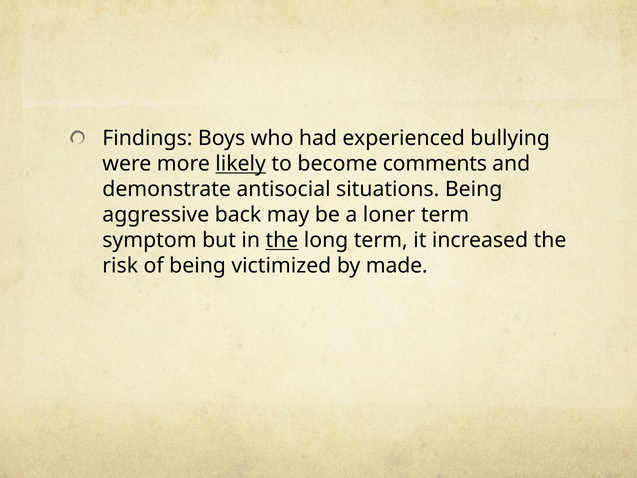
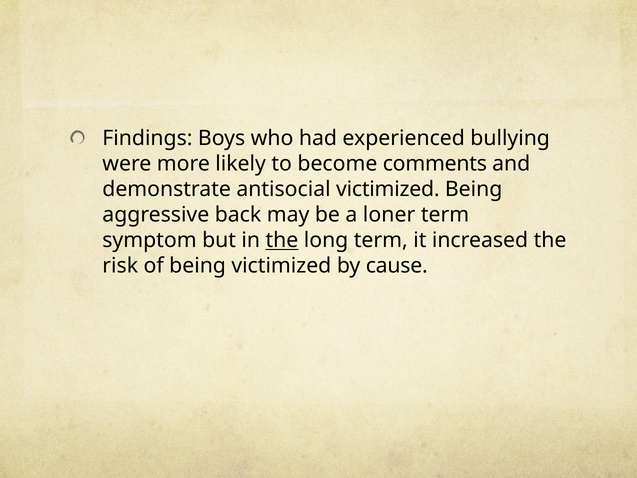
likely underline: present -> none (241, 164)
antisocial situations: situations -> victimized (388, 189)
made: made -> cause (397, 266)
